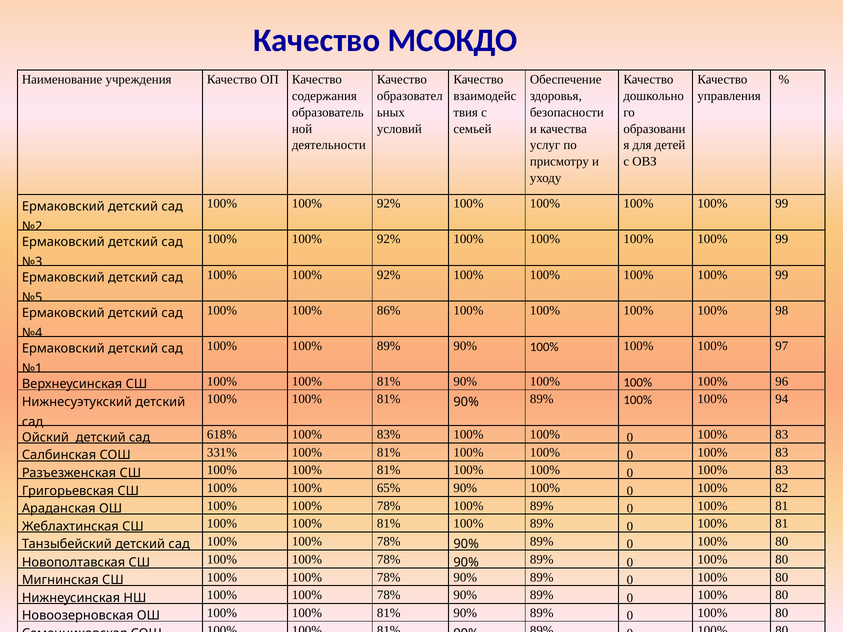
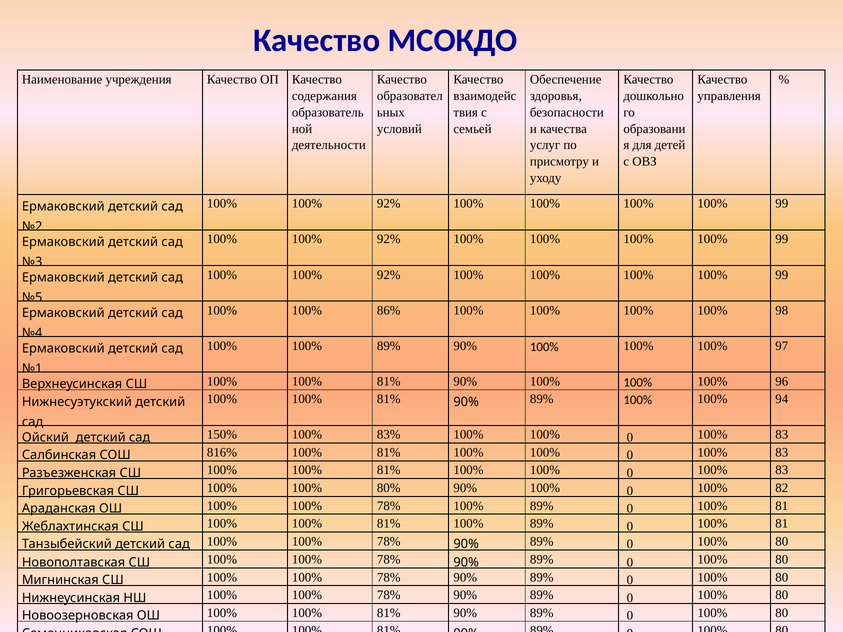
618%: 618% -> 150% (222, 435)
331%: 331% -> 816% (222, 453)
65%: 65% -> 80% (389, 488)
